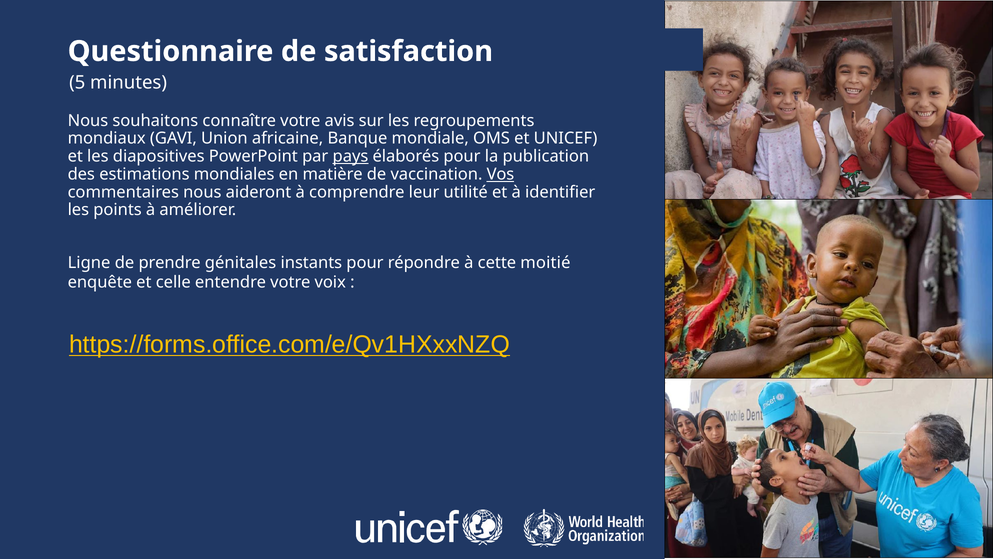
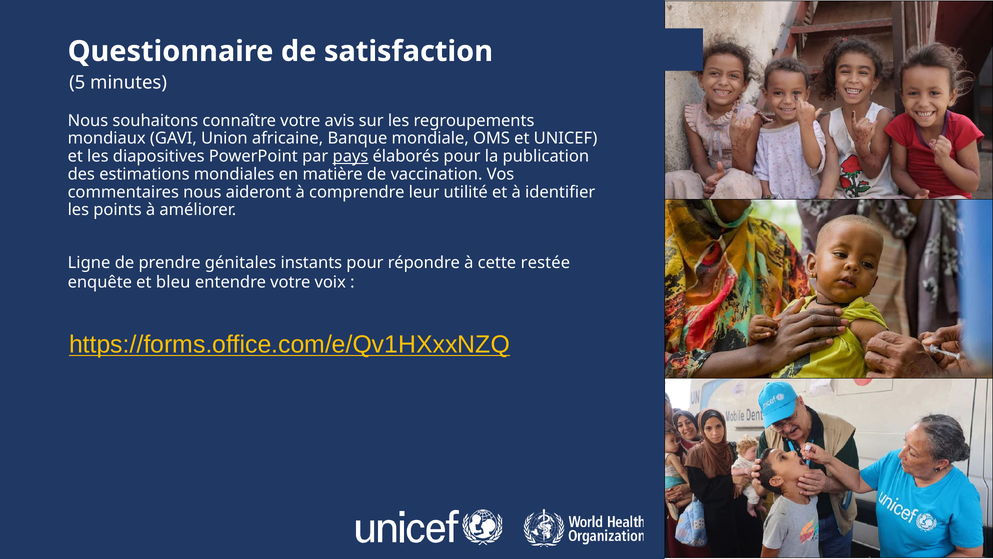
Vos underline: present -> none (500, 174)
moitié: moitié -> restée (545, 262)
celle: celle -> bleu (173, 282)
